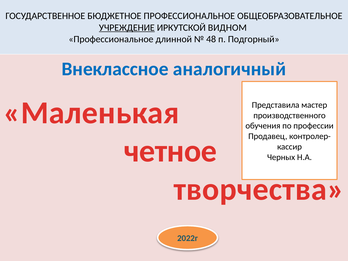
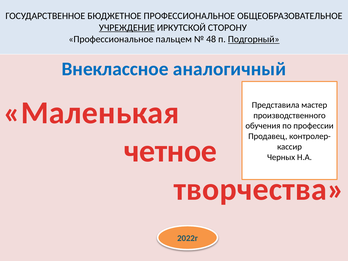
ВИДНОМ: ВИДНОМ -> СТОРОНУ (227, 28)
длинной: длинной -> пальцем (174, 39)
Подгорный underline: none -> present (254, 39)
